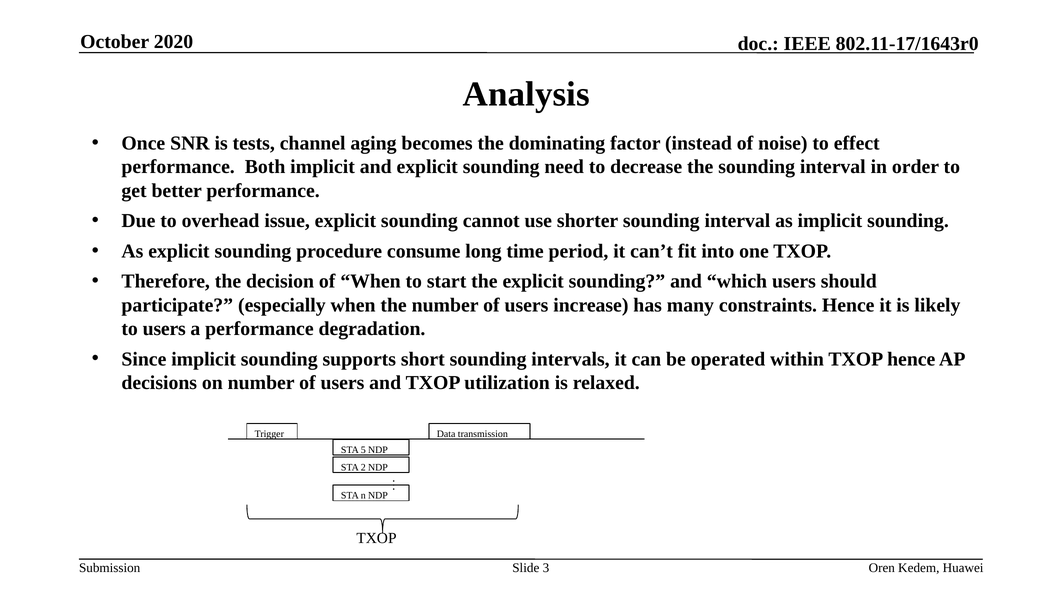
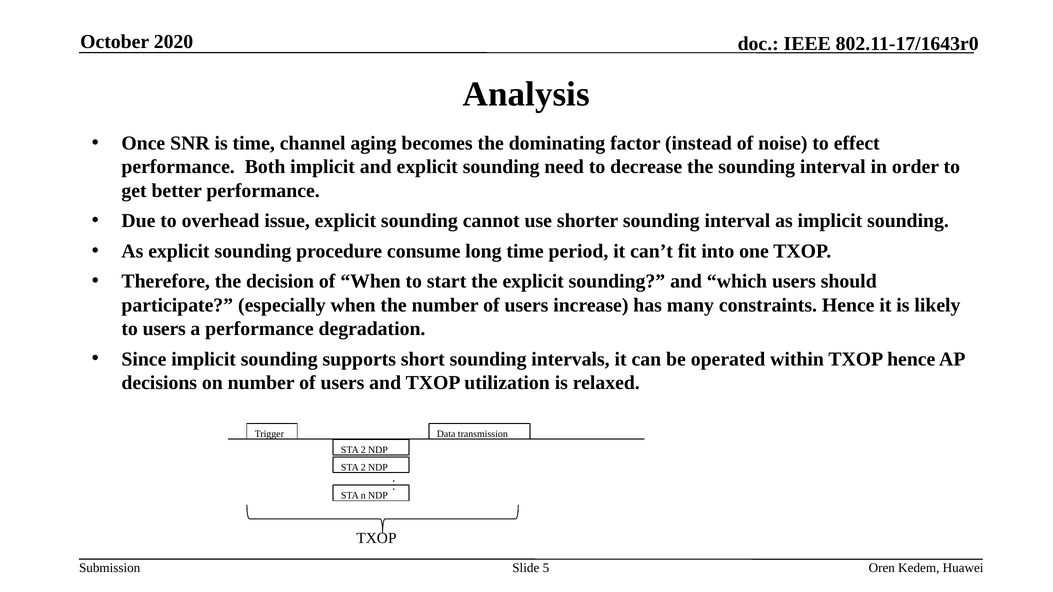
is tests: tests -> time (254, 143)
5: 5 -> 2 (363, 450)
3: 3 -> 5 (546, 568)
